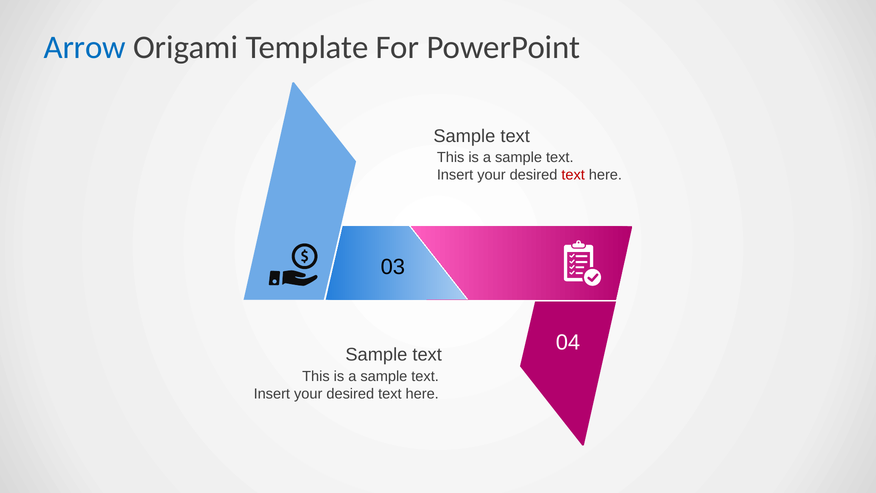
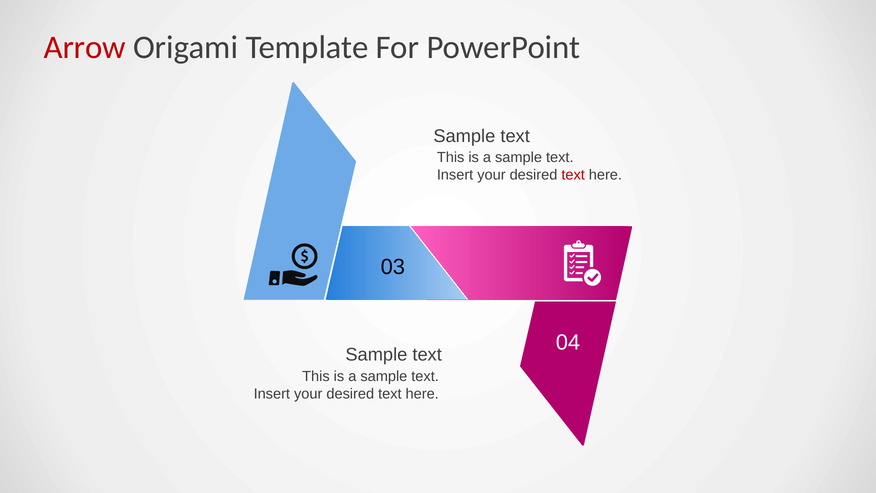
Arrow colour: blue -> red (85, 48)
